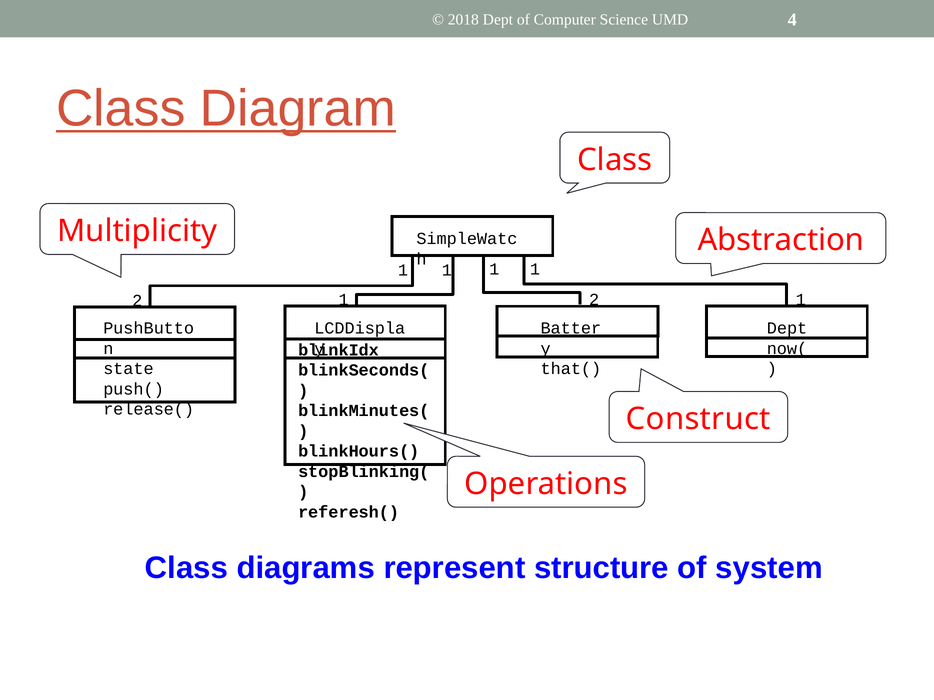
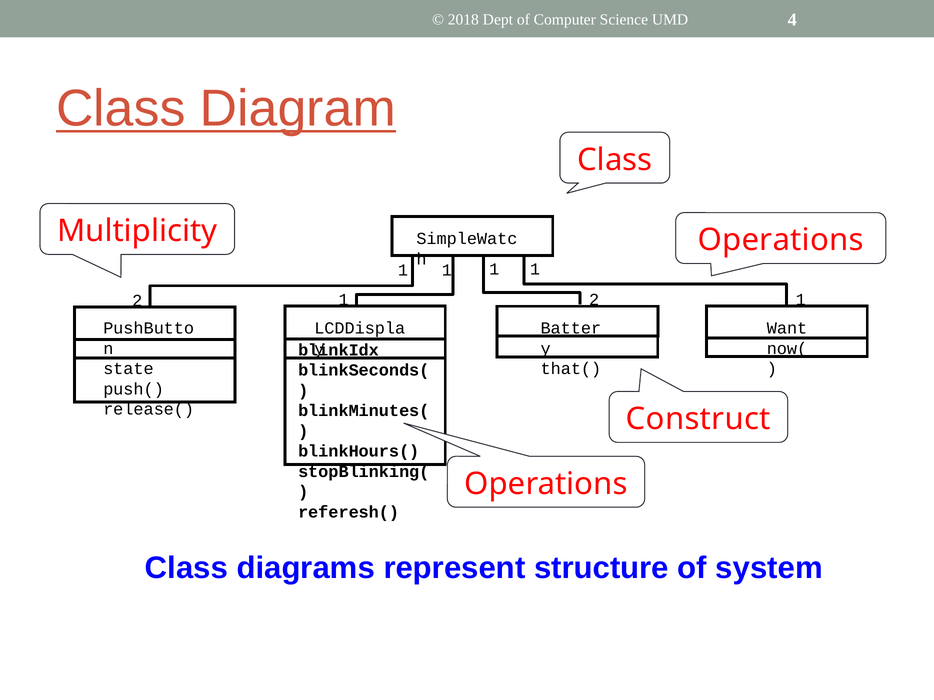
Abstraction: Abstraction -> Operations (781, 240)
Dept: Dept -> Want (787, 329)
